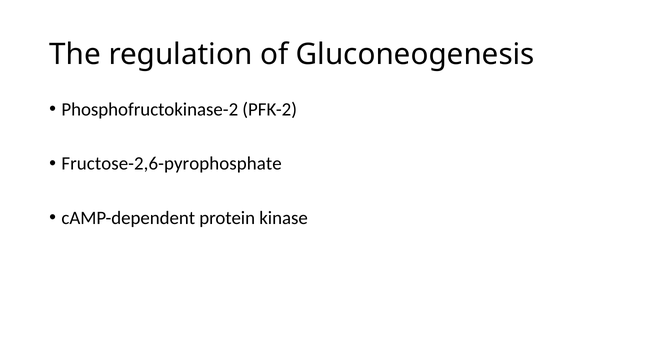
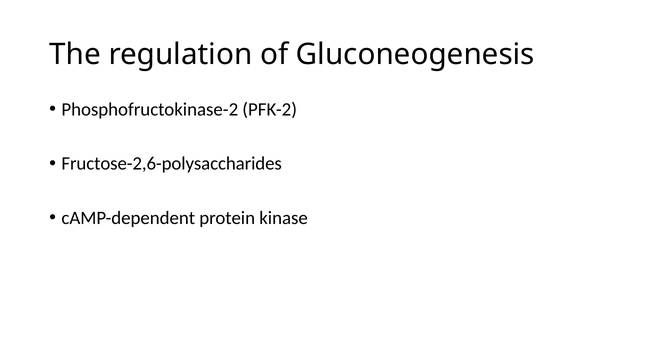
Fructose-2,6-pyrophosphate: Fructose-2,6-pyrophosphate -> Fructose-2,6-polysaccharides (172, 164)
